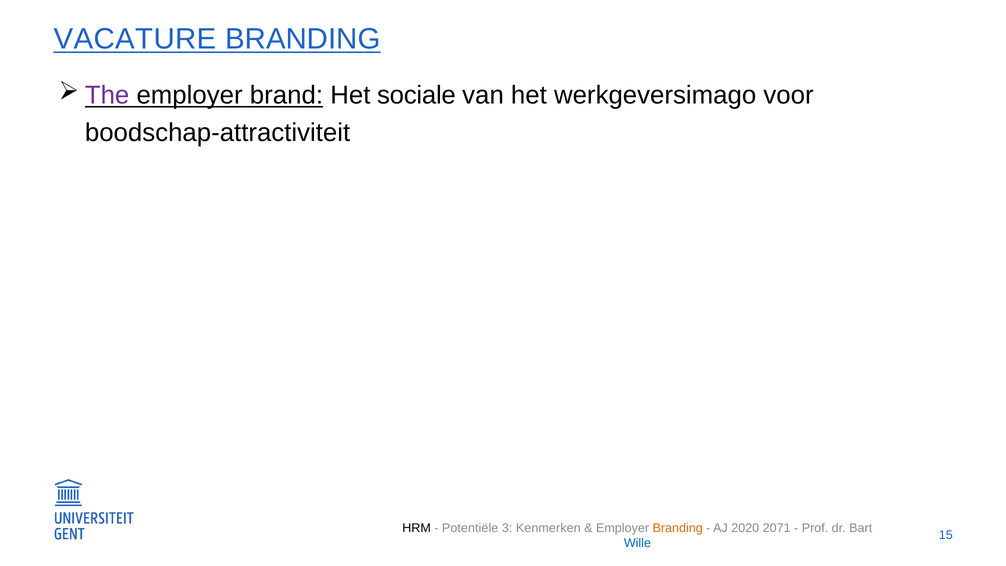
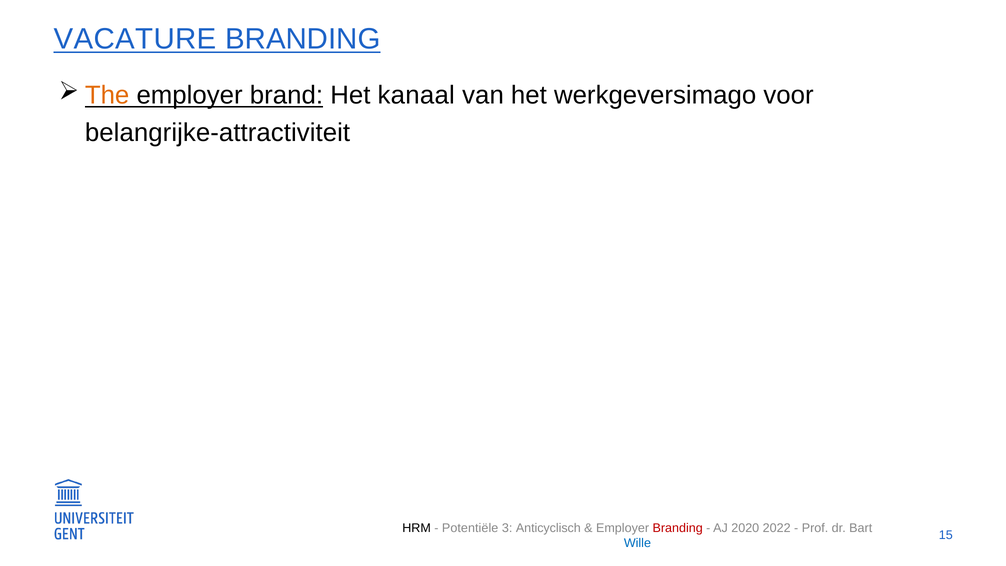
The colour: purple -> orange (107, 95)
sociale: sociale -> kanaal (416, 95)
boodschap-attractiviteit: boodschap-attractiviteit -> belangrijke-attractiviteit (218, 133)
Kenmerken: Kenmerken -> Anticyclisch (548, 528)
Branding colour: orange -> red (678, 528)
2071: 2071 -> 2022 (777, 528)
